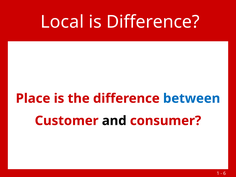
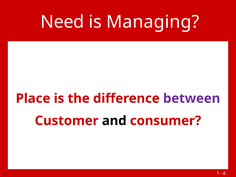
Local: Local -> Need (62, 22)
is Difference: Difference -> Managing (153, 22)
between colour: blue -> purple (192, 98)
